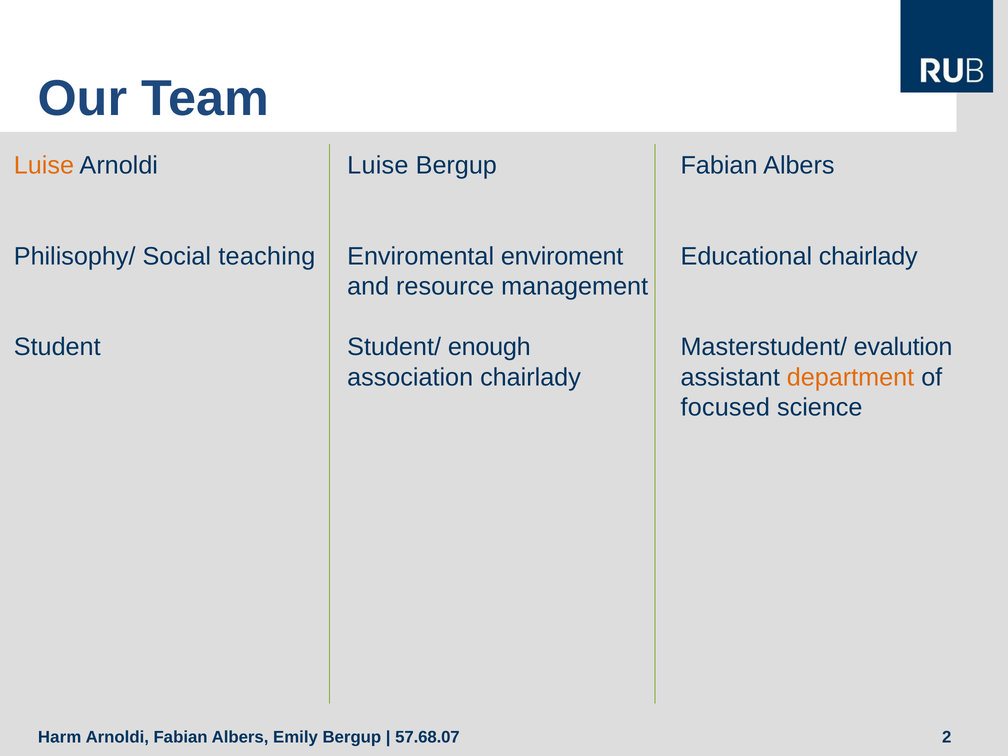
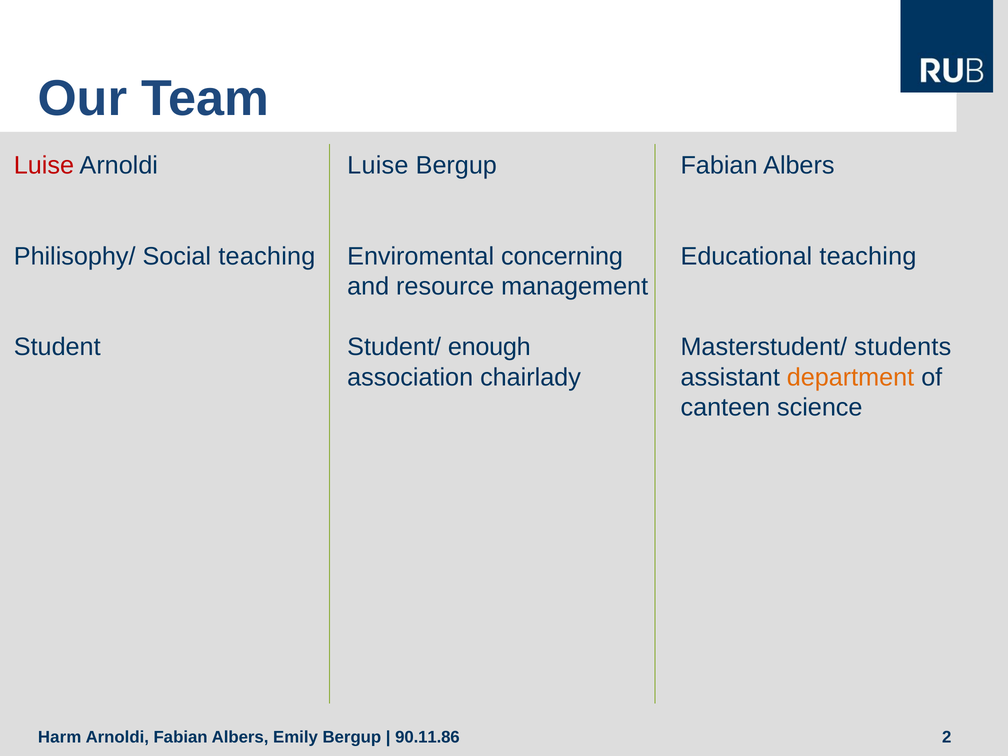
Luise colour: orange -> red (44, 166)
enviroment: enviroment -> concerning (562, 256)
Educational chairlady: chairlady -> teaching (868, 256)
evalution: evalution -> students (903, 347)
focused: focused -> canteen (725, 408)
57.68.07: 57.68.07 -> 90.11.86 (427, 737)
